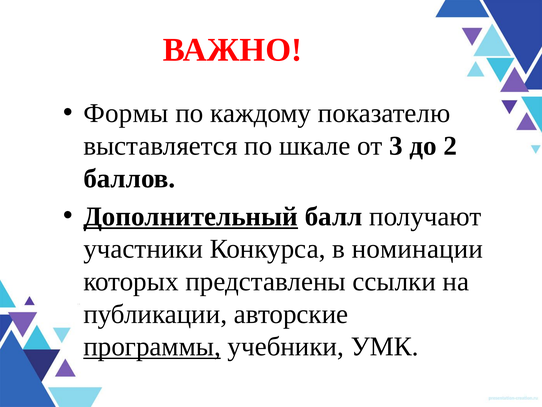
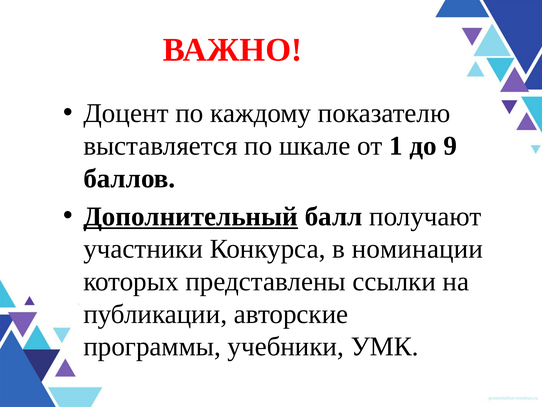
Формы: Формы -> Доцент (126, 113)
3: 3 -> 1 (396, 146)
2: 2 -> 9 (450, 146)
программы underline: present -> none (152, 346)
